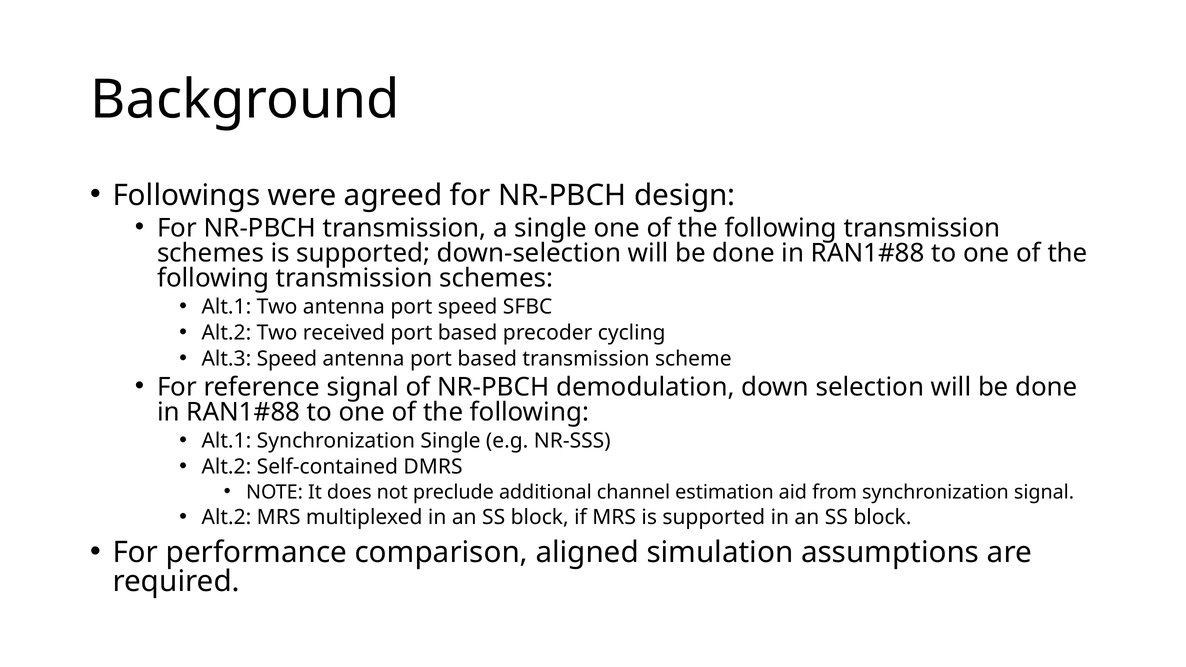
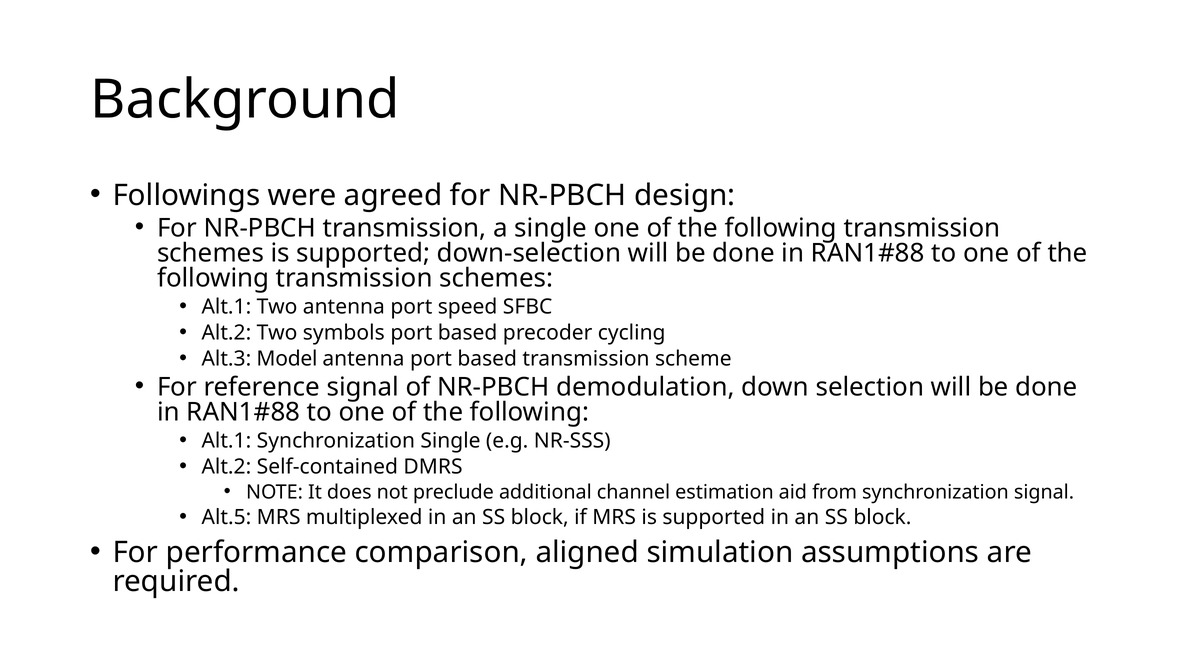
received: received -> symbols (344, 333)
Alt.3 Speed: Speed -> Model (287, 359)
Alt.2: Alt.2 -> Alt.5 (226, 517)
